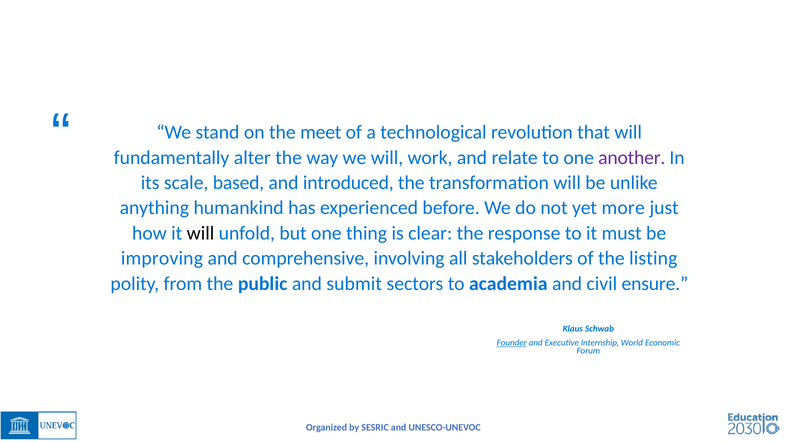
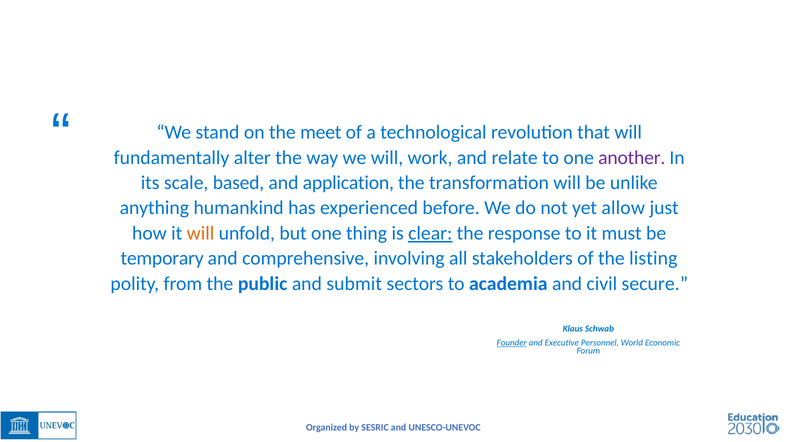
introduced: introduced -> application (348, 183)
more: more -> allow (623, 208)
will colour: black -> orange (201, 234)
clear underline: none -> present (430, 234)
improving: improving -> temporary (162, 259)
ensure: ensure -> secure (655, 284)
Internship: Internship -> Personnel (600, 344)
